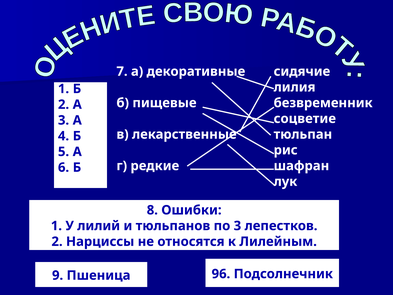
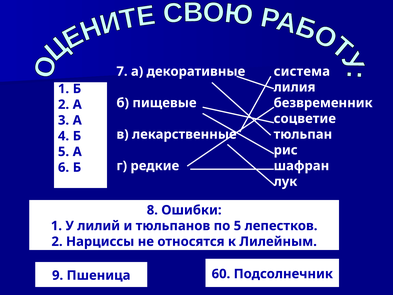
сидячие: сидячие -> система (302, 71)
по 3: 3 -> 5 (237, 226)
96: 96 -> 60 (221, 274)
